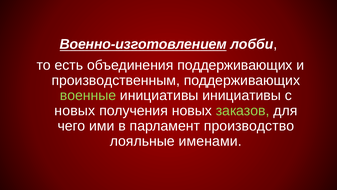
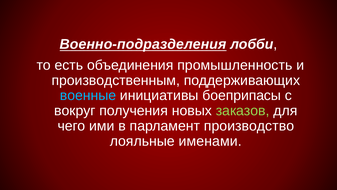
Военно-изготовлением: Военно-изготовлением -> Военно-подразделения (143, 44)
объединения поддерживающих: поддерживающих -> промышленность (235, 65)
военные colour: light green -> light blue (88, 95)
инициативы инициативы: инициативы -> боеприпасы (242, 95)
новых: новых -> вокруг (75, 111)
